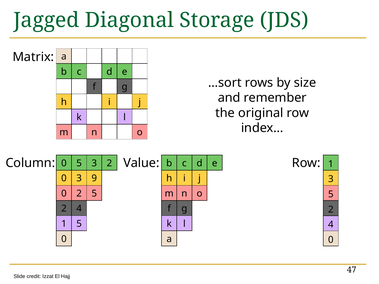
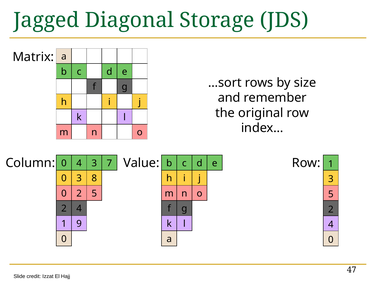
0 5: 5 -> 4 (79, 163)
3 2: 2 -> 7 (109, 163)
9: 9 -> 8 (94, 178)
1 5: 5 -> 9 (79, 224)
